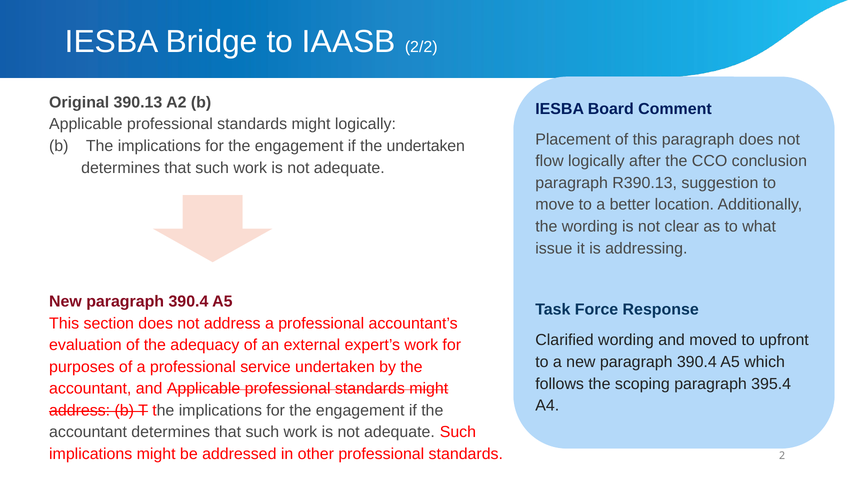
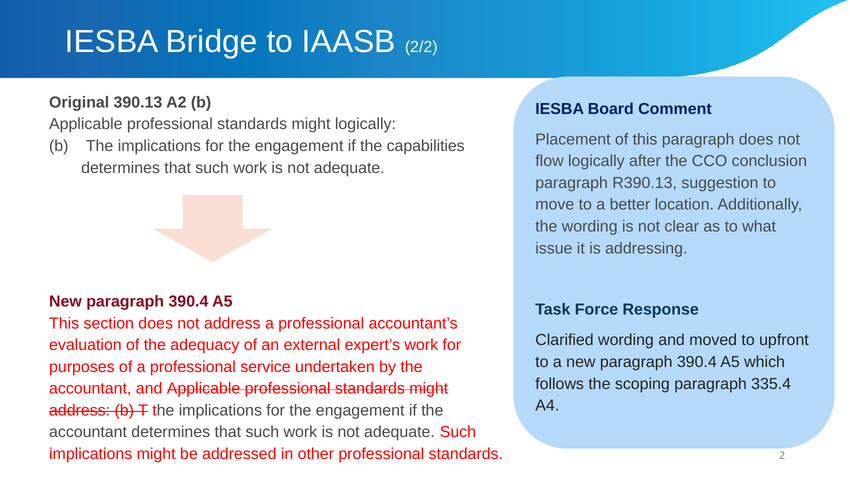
the undertaken: undertaken -> capabilities (426, 146)
395.4: 395.4 -> 335.4 (771, 384)
